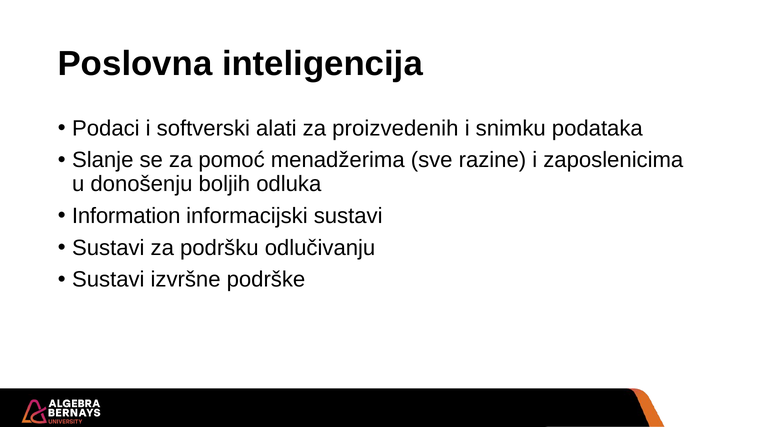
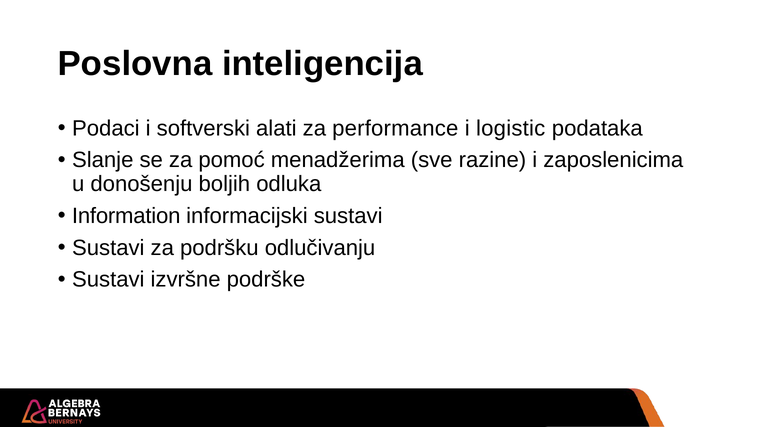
proizvedenih: proizvedenih -> performance (395, 128)
snimku: snimku -> logistic (511, 128)
